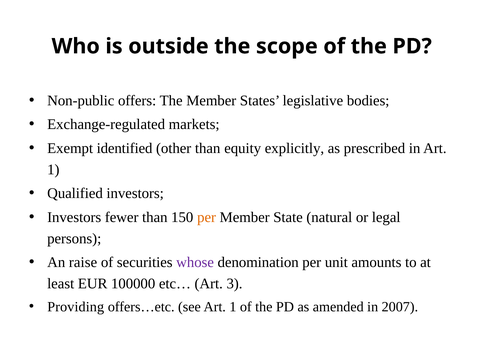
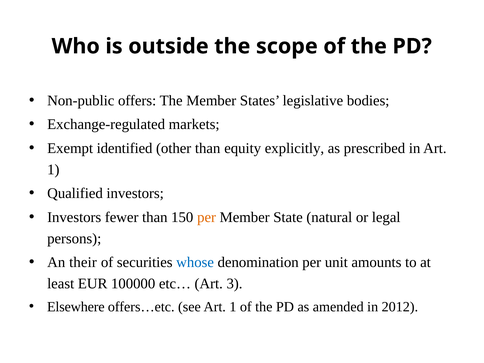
raise: raise -> their (83, 262)
whose colour: purple -> blue (195, 262)
Providing: Providing -> Elsewhere (76, 307)
2007: 2007 -> 2012 (400, 307)
